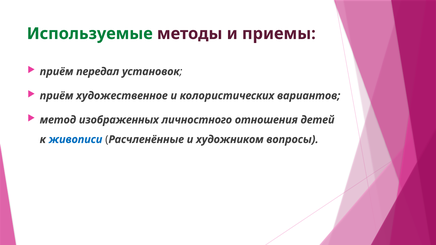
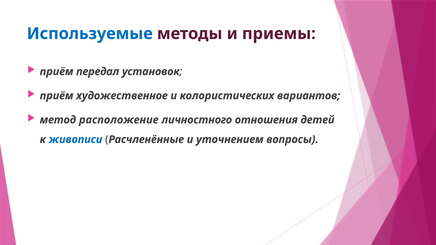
Используемые colour: green -> blue (90, 34)
изображенных: изображенных -> расположение (119, 120)
художником: художником -> уточнением (230, 140)
